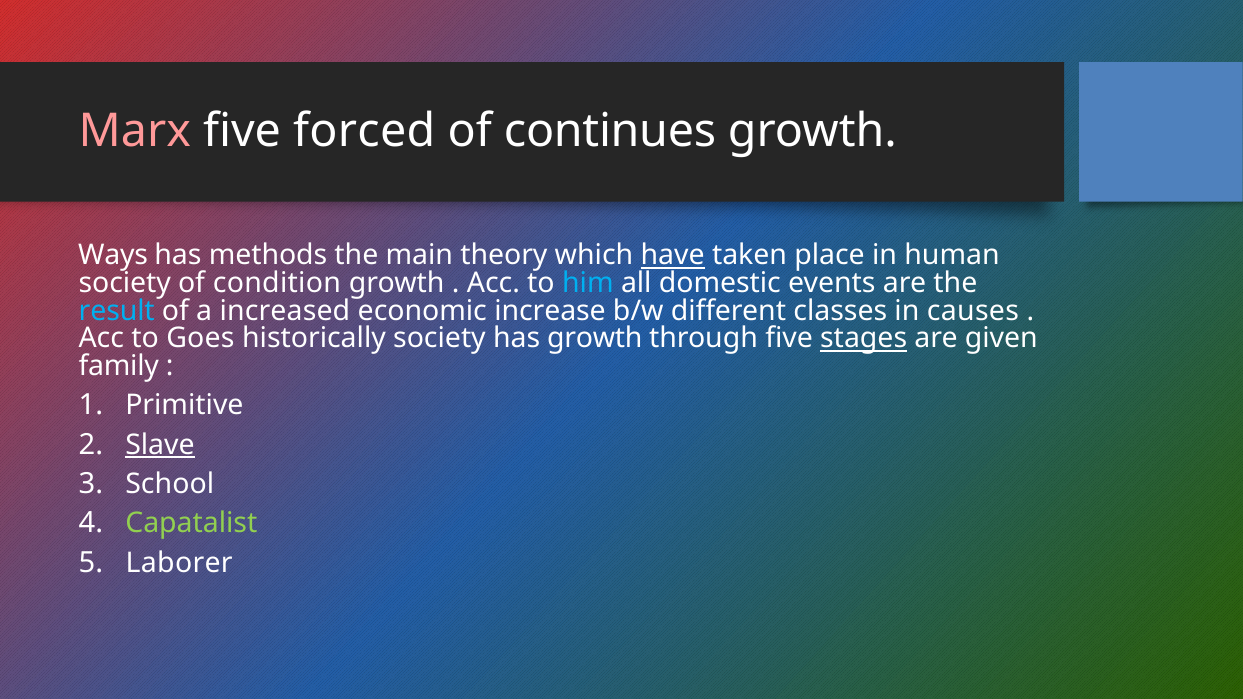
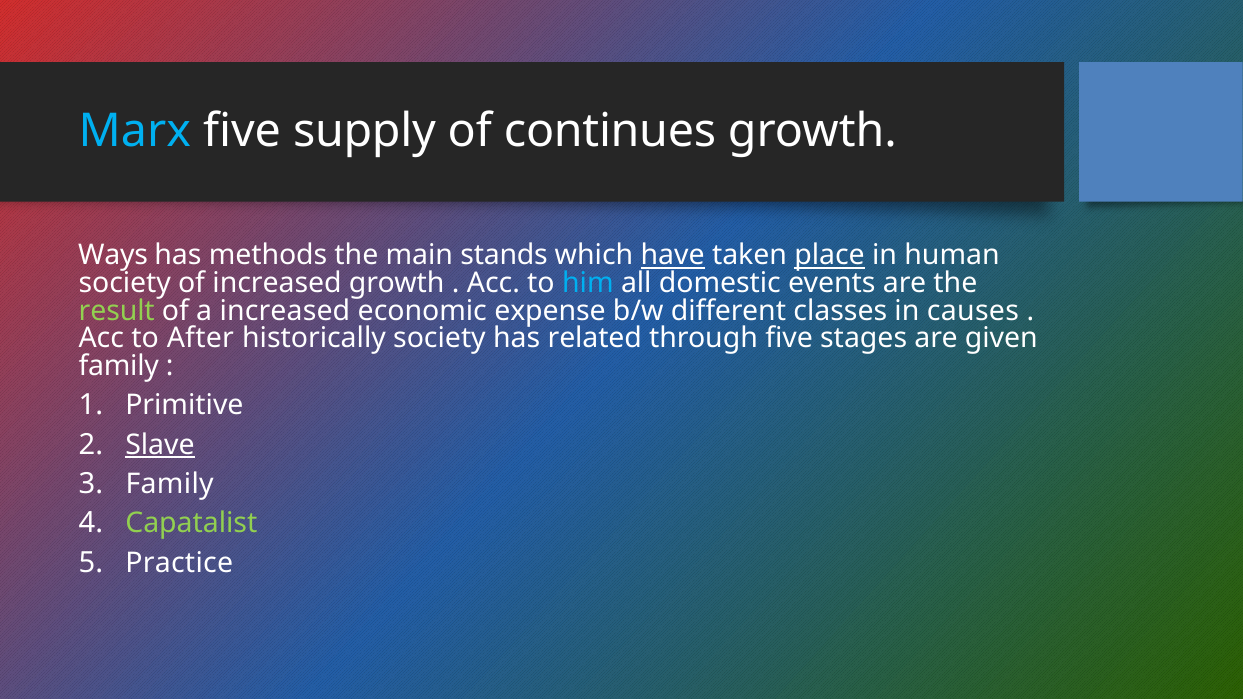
Marx colour: pink -> light blue (135, 132)
forced: forced -> supply (364, 132)
theory: theory -> stands (504, 256)
place underline: none -> present (830, 256)
of condition: condition -> increased (277, 283)
result colour: light blue -> light green (117, 311)
increase: increase -> expense (550, 311)
Goes: Goes -> After (200, 339)
has growth: growth -> related (595, 339)
stages underline: present -> none (864, 339)
School: School -> Family (170, 484)
Laborer: Laborer -> Practice (179, 563)
